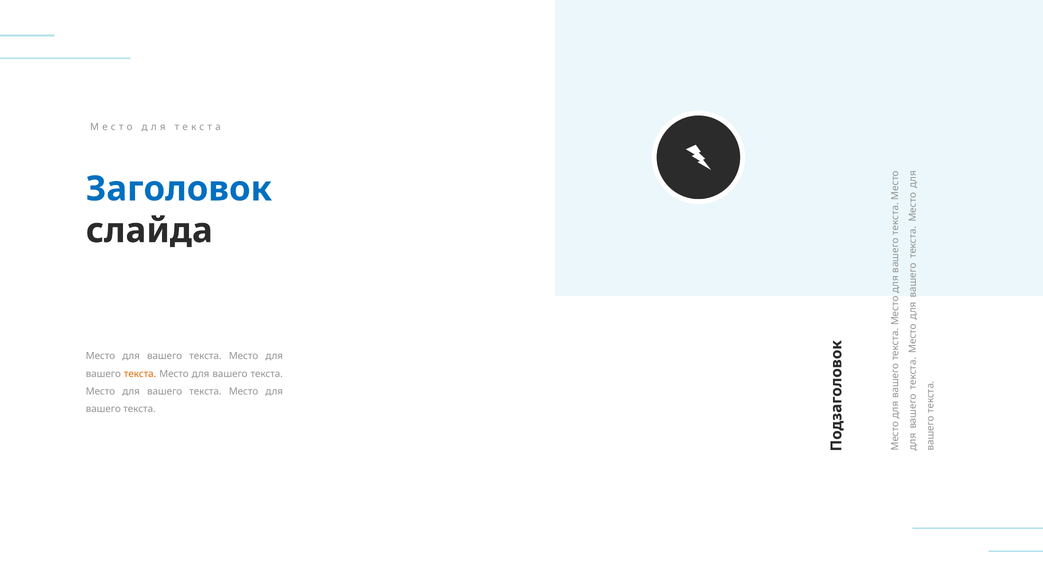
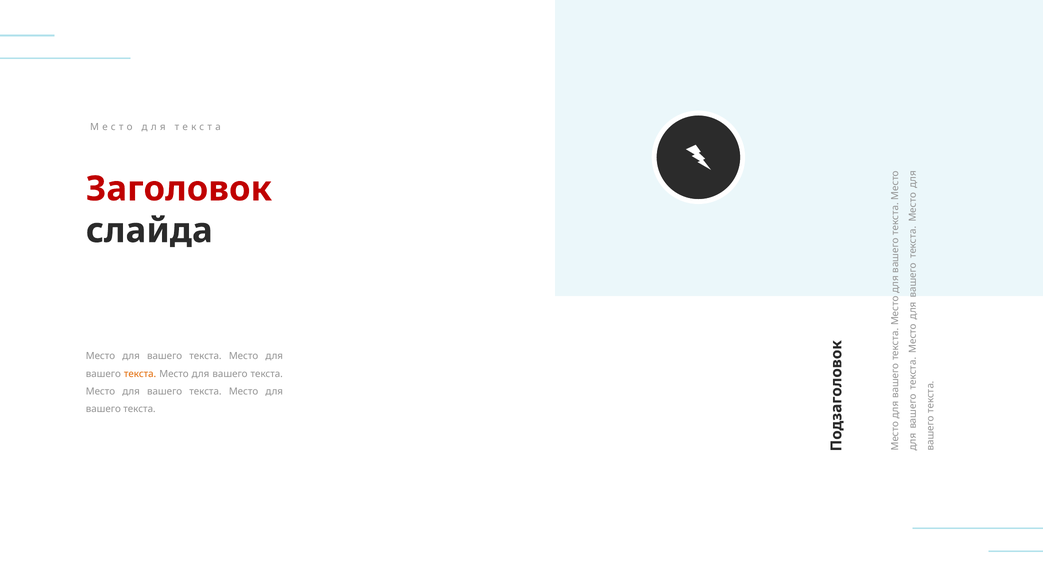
Заголовок colour: blue -> red (179, 189)
